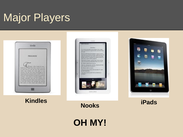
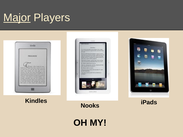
Major underline: none -> present (17, 18)
